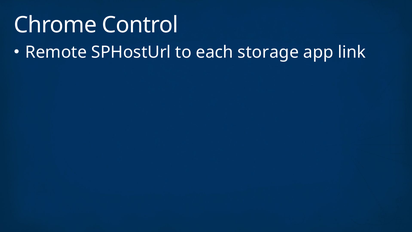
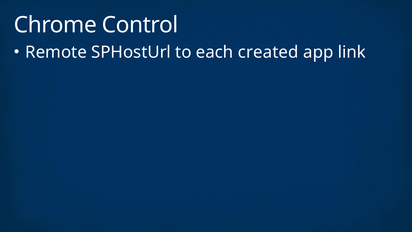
storage: storage -> created (268, 52)
